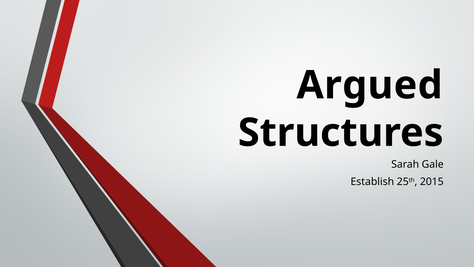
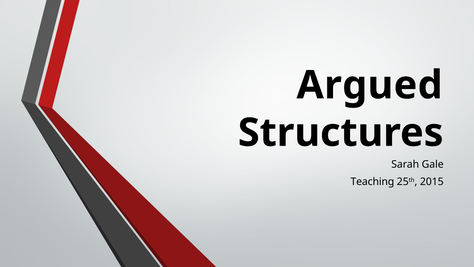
Establish: Establish -> Teaching (372, 182)
